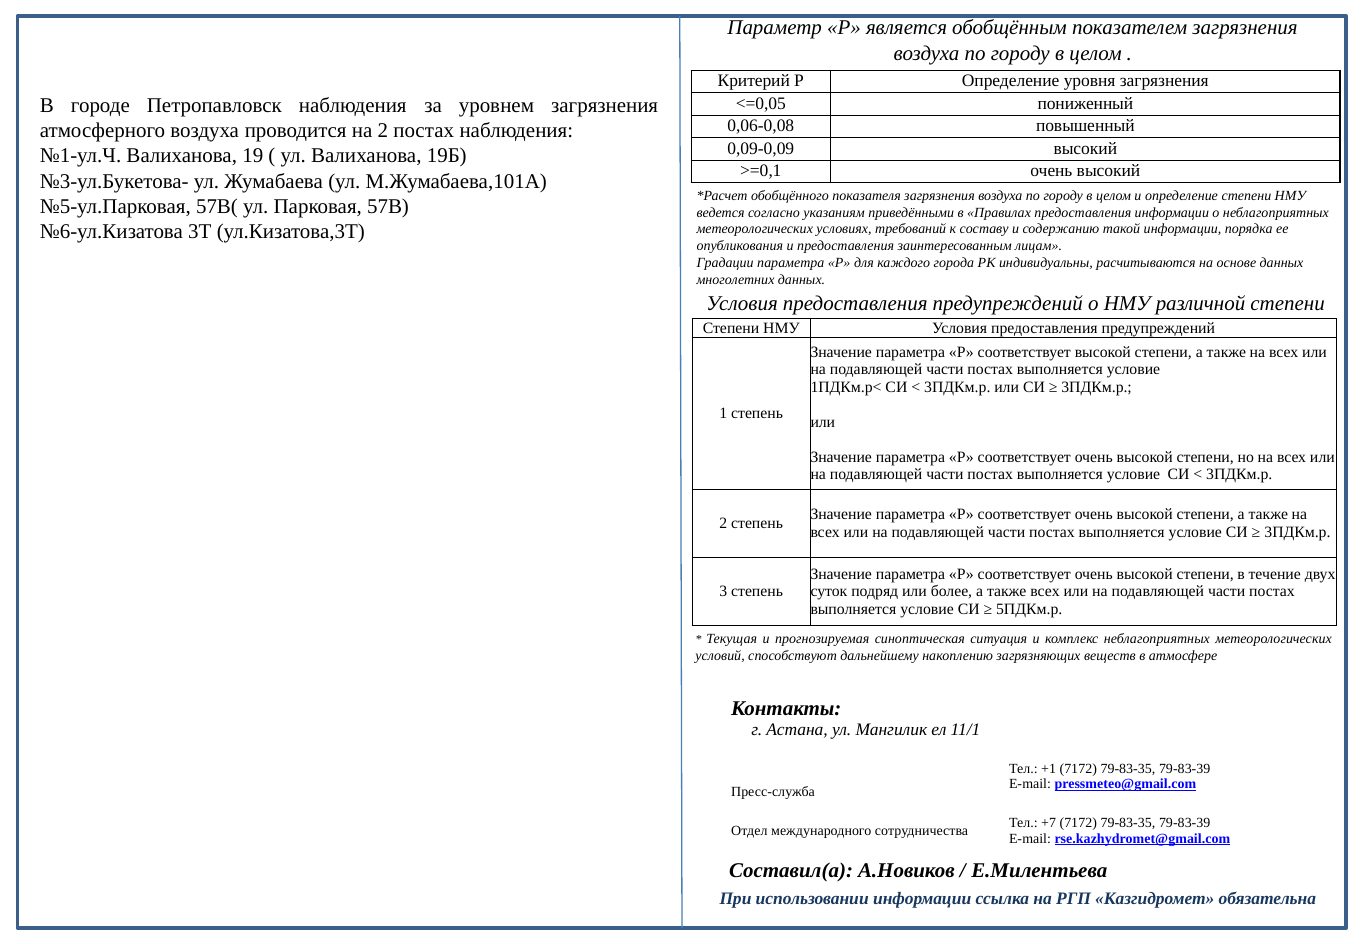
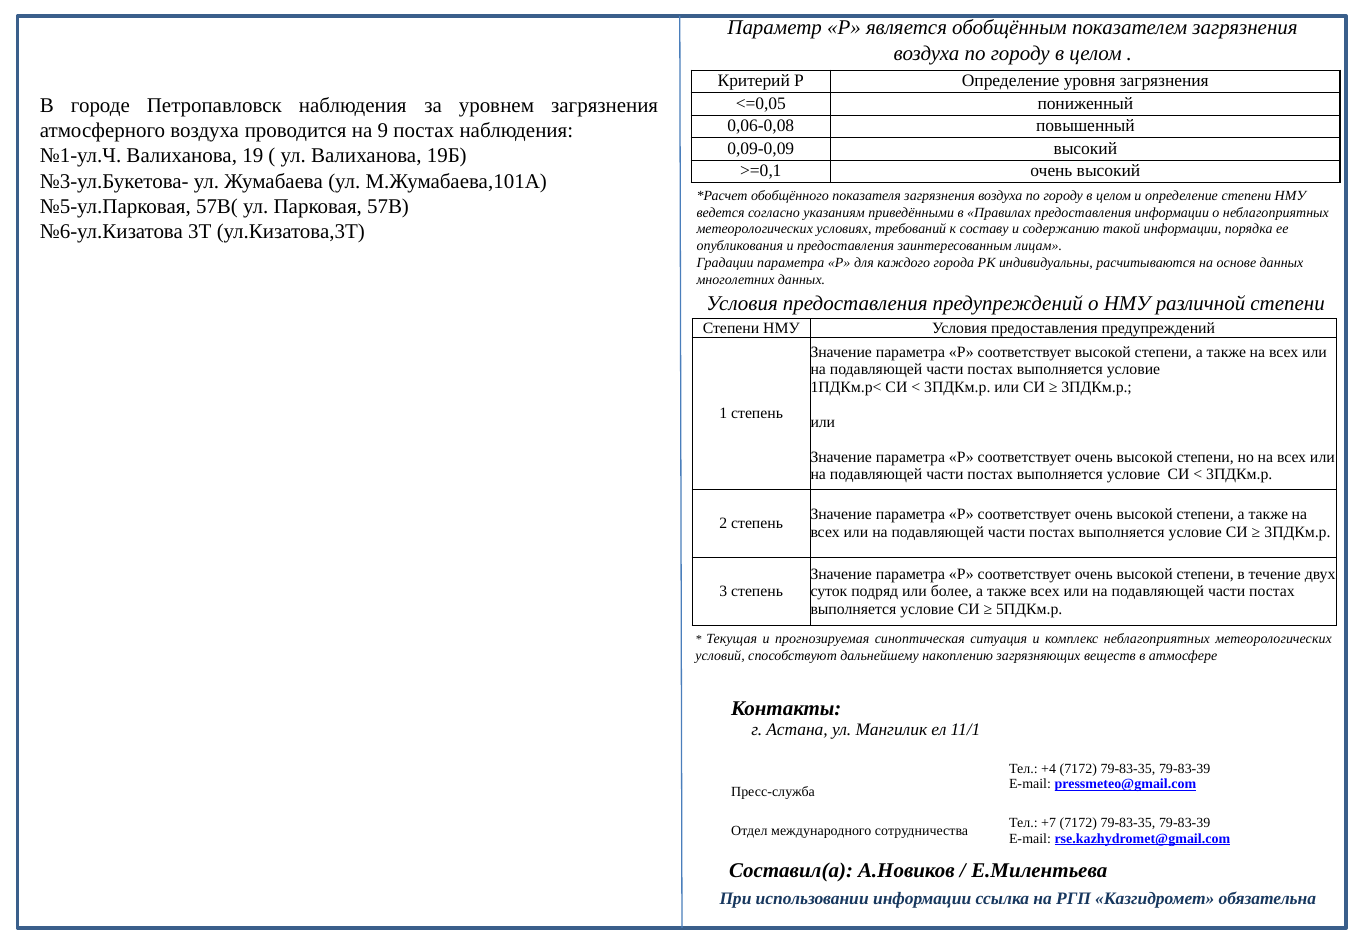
на 2: 2 -> 9 (383, 131)
+1: +1 -> +4 (1049, 769)
